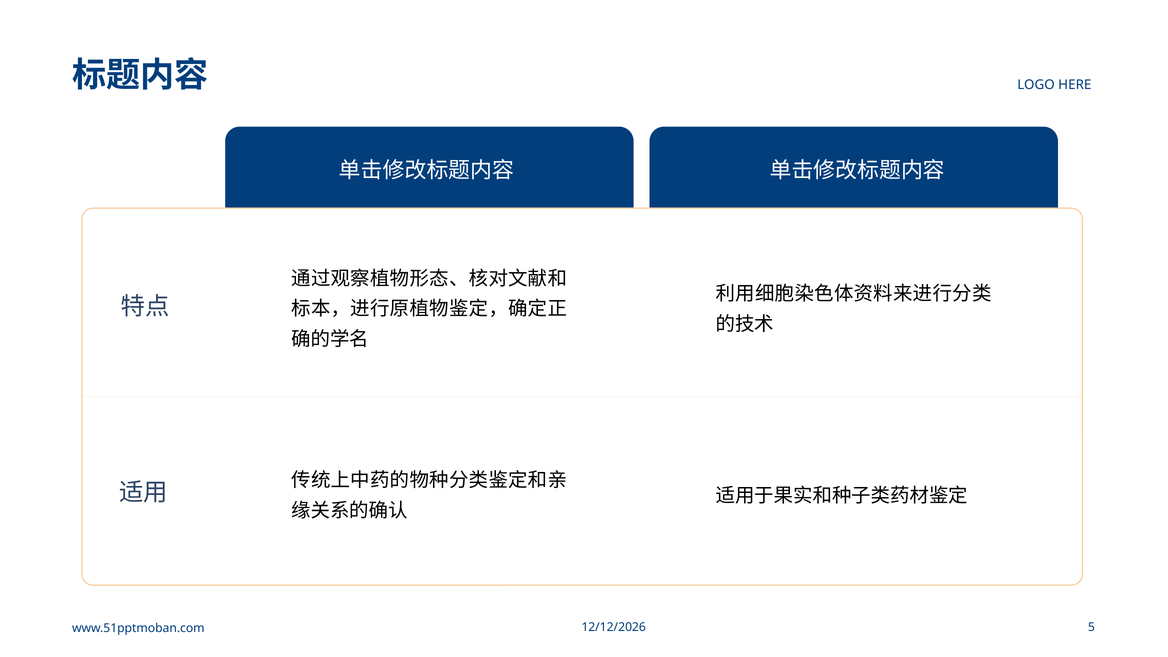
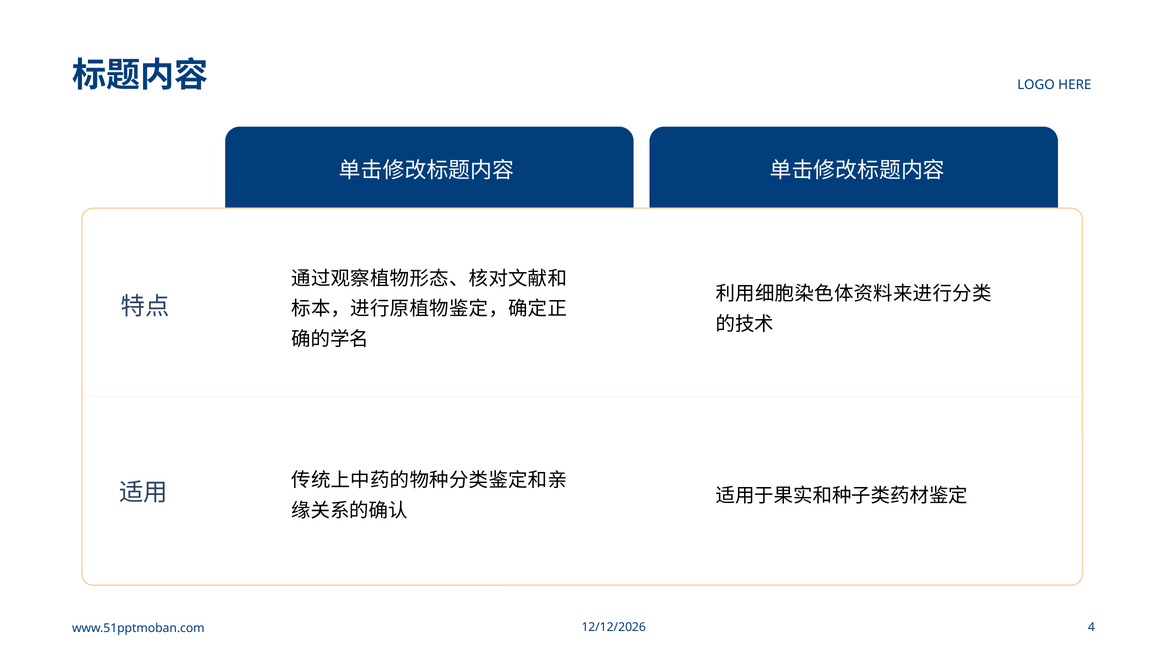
5: 5 -> 4 (1091, 627)
